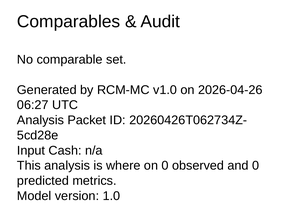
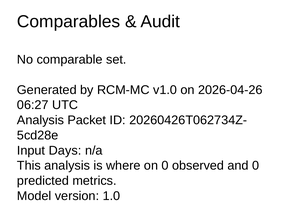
Cash: Cash -> Days (65, 150)
